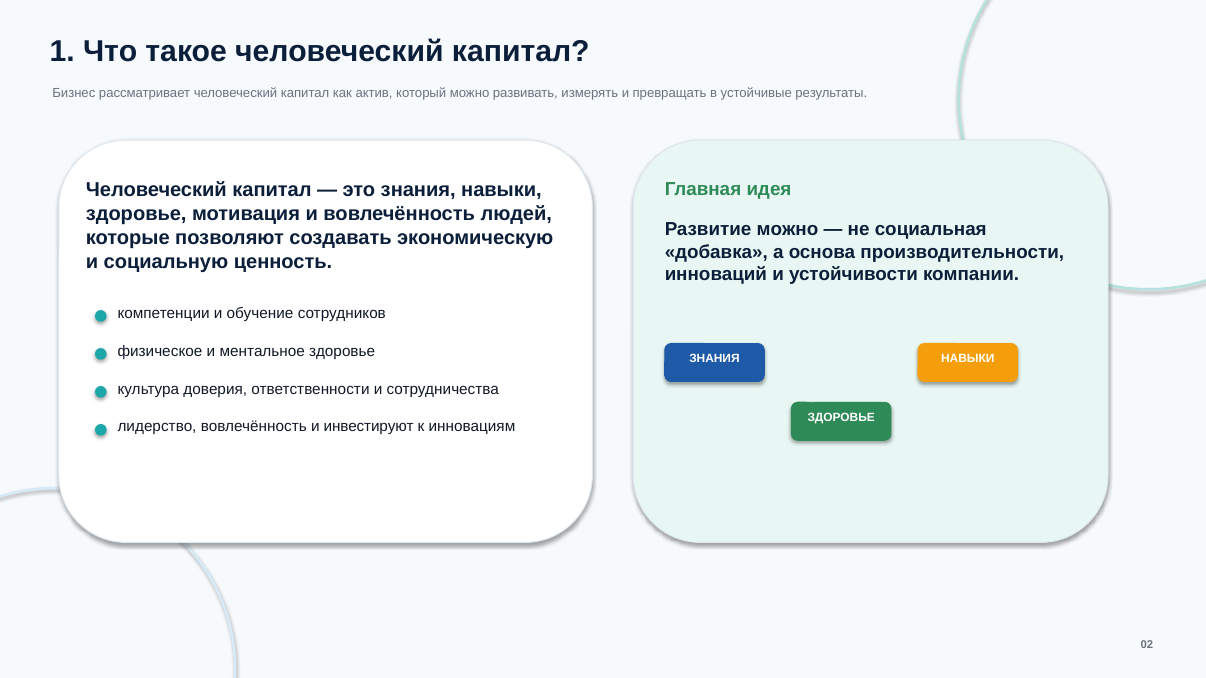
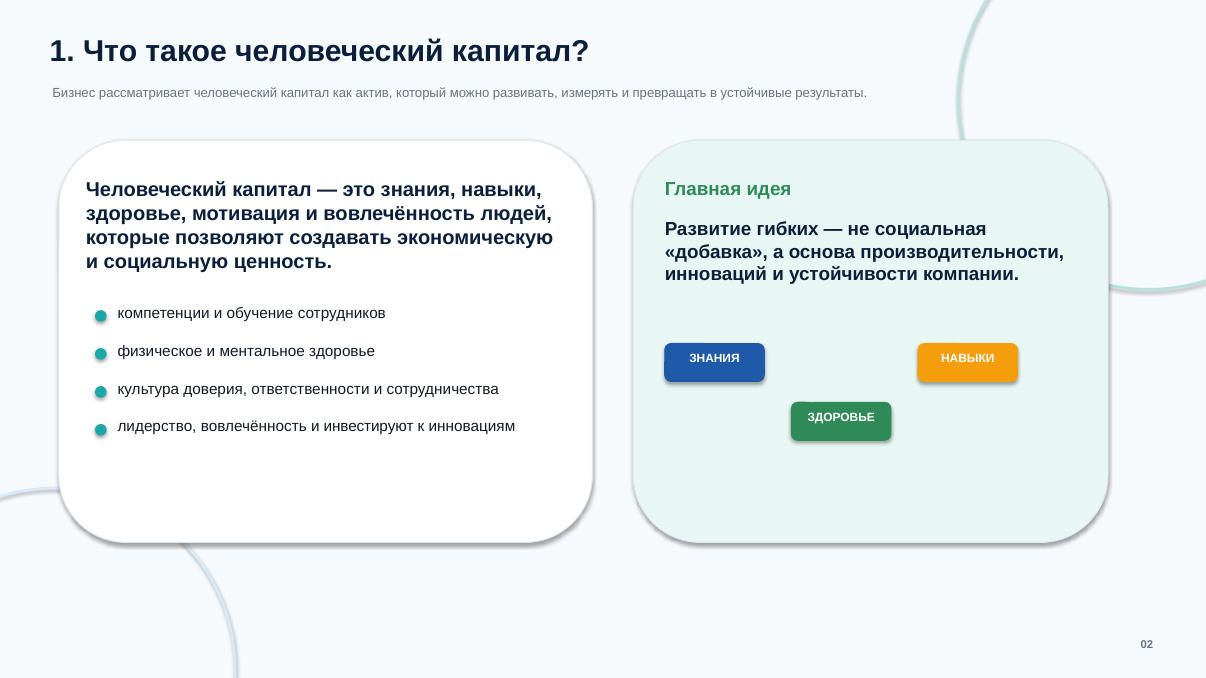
Развитие можно: можно -> гибких (788, 230)
